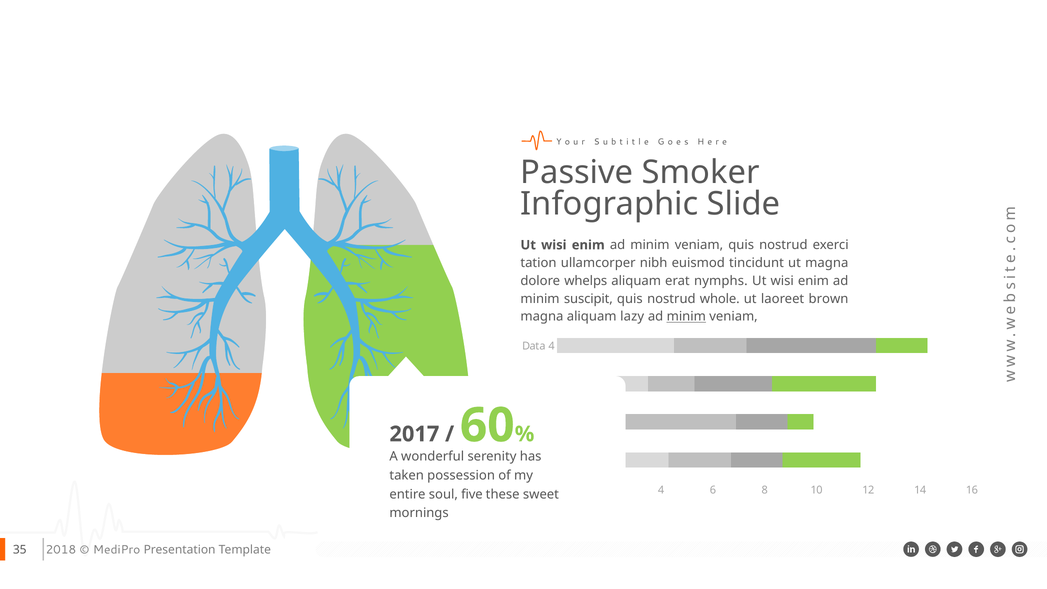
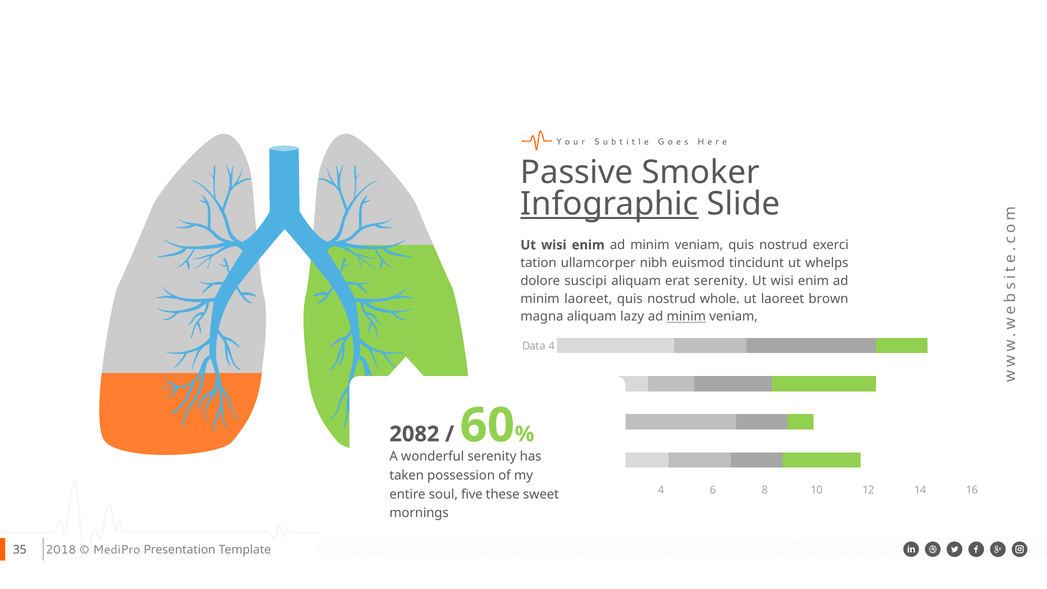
Infographic underline: none -> present (609, 204)
ut magna: magna -> whelps (827, 263)
whelps: whelps -> suscipi (586, 281)
erat nymphs: nymphs -> serenity (721, 281)
minim suscipit: suscipit -> laoreet (588, 299)
2017: 2017 -> 2082 (414, 434)
